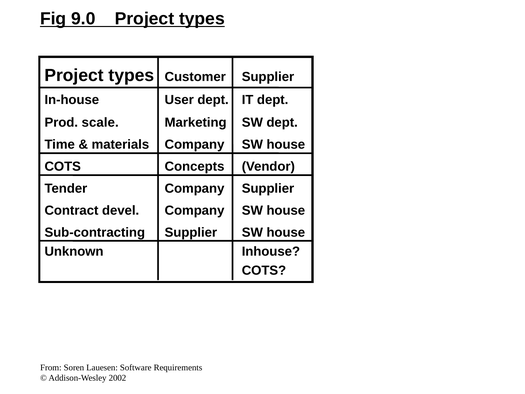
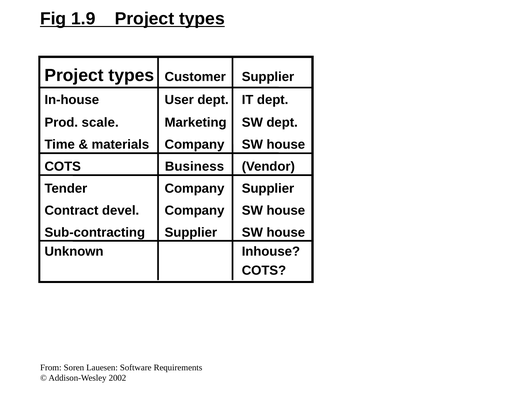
9.0: 9.0 -> 1.9 (83, 19)
Concepts: Concepts -> Business (194, 166)
